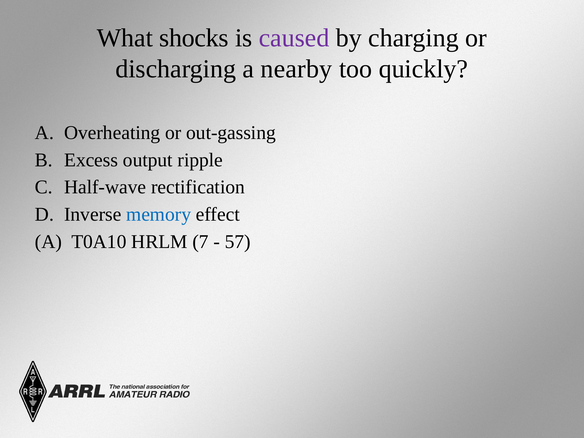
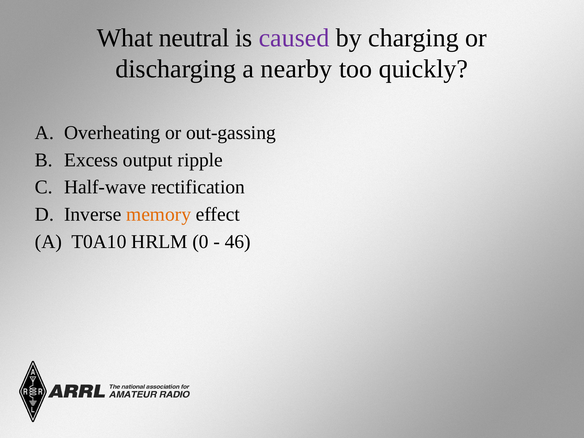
shocks: shocks -> neutral (194, 38)
memory colour: blue -> orange (159, 214)
7: 7 -> 0 (201, 242)
57: 57 -> 46 (238, 242)
